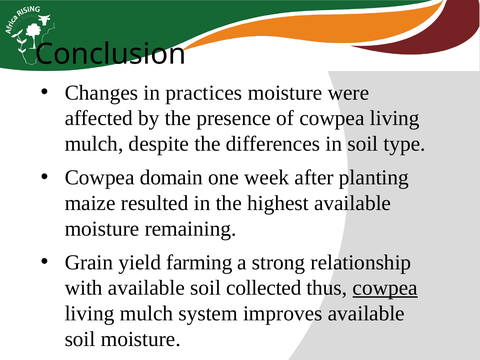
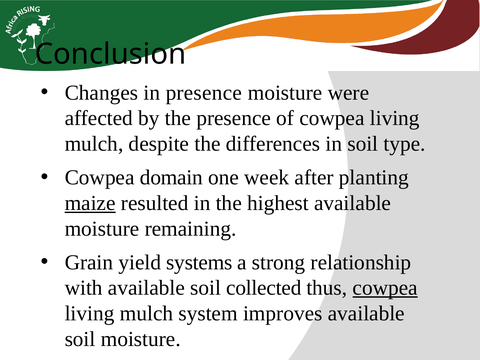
in practices: practices -> presence (204, 93)
maize underline: none -> present (90, 203)
farming: farming -> systems (199, 262)
